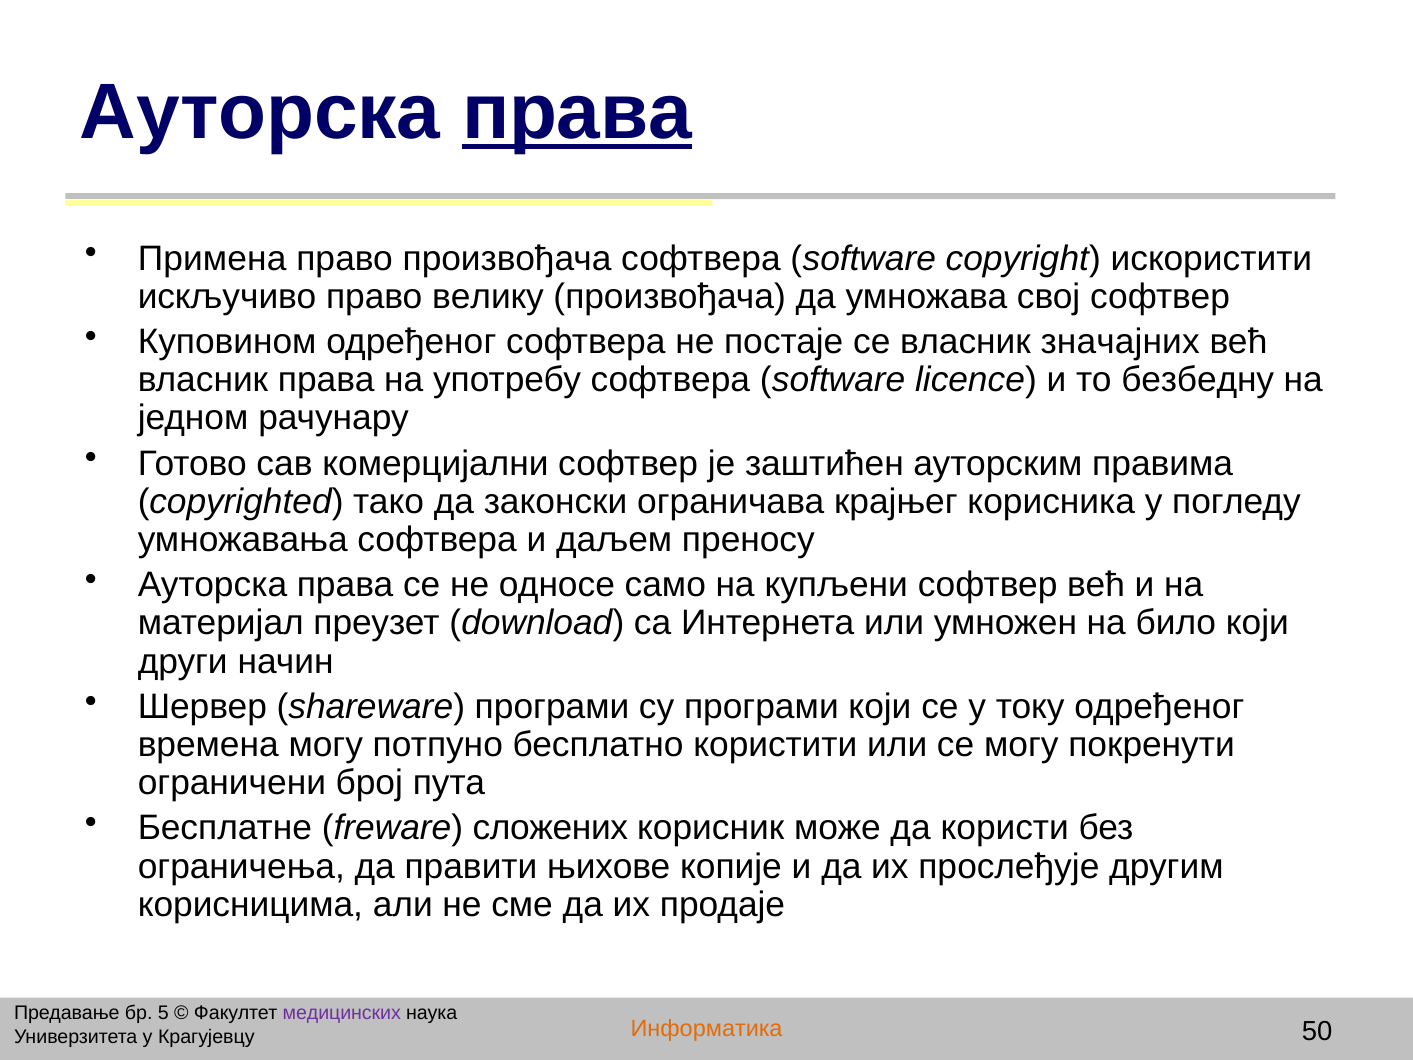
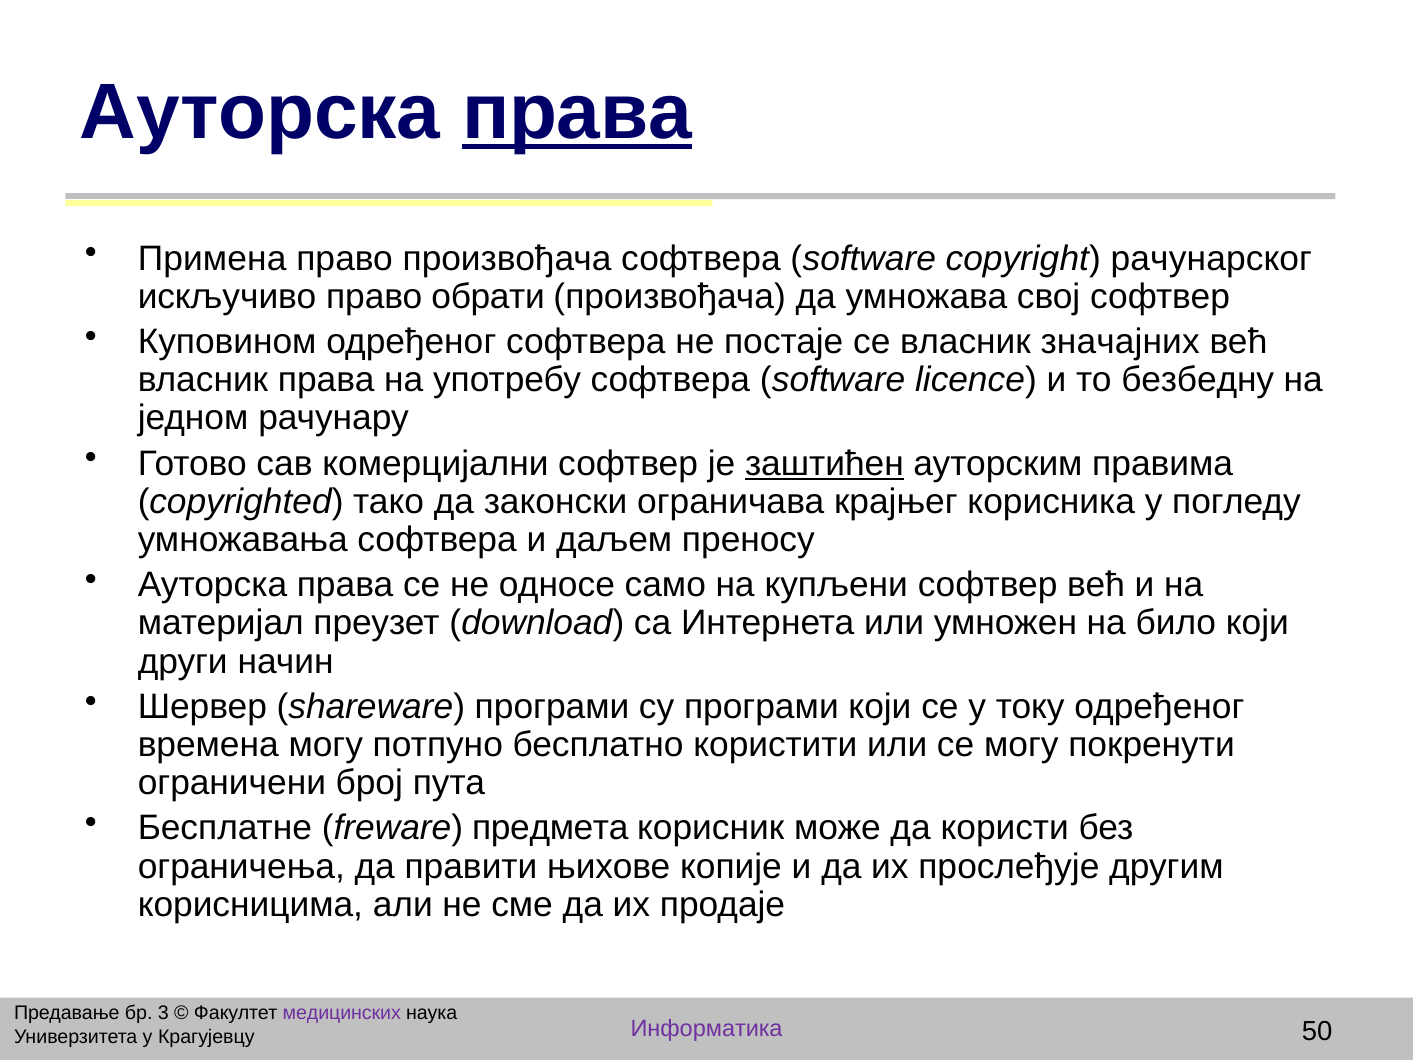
искористити: искористити -> рачунарског (1211, 258)
велику: велику -> обрати (488, 297)
заштићен underline: none -> present (824, 463)
сложених: сложених -> предмета (550, 828)
5: 5 -> 3 (163, 1013)
Информатика colour: orange -> purple (706, 1028)
